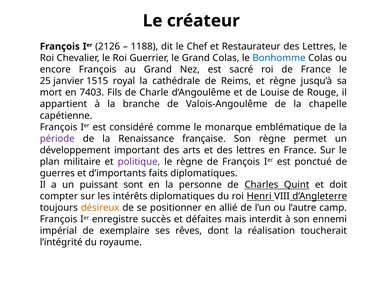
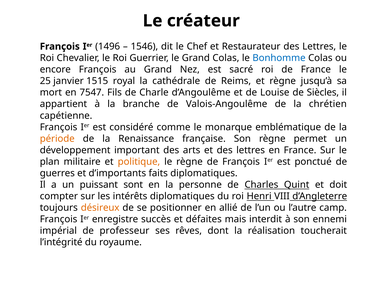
2126: 2126 -> 1496 (108, 46)
1188: 1188 -> 1546 (144, 46)
7403: 7403 -> 7547 (92, 93)
Rouge: Rouge -> Siècles (323, 93)
chapelle: chapelle -> chrétien (328, 104)
période colour: purple -> orange (57, 139)
politique colour: purple -> orange (139, 162)
exemplaire: exemplaire -> professeur (124, 231)
